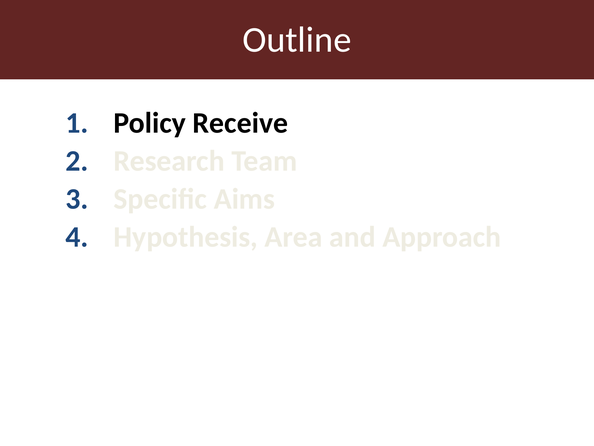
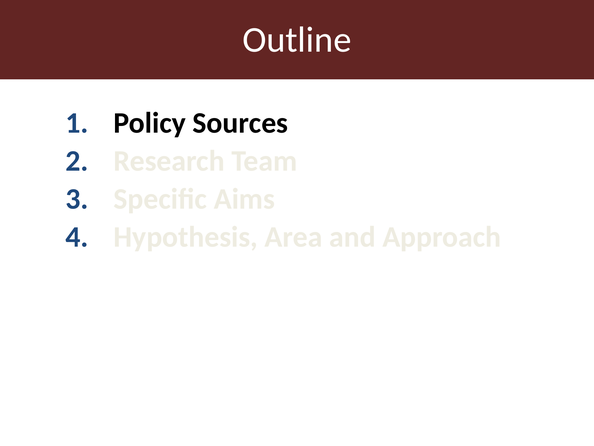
Receive: Receive -> Sources (240, 123)
